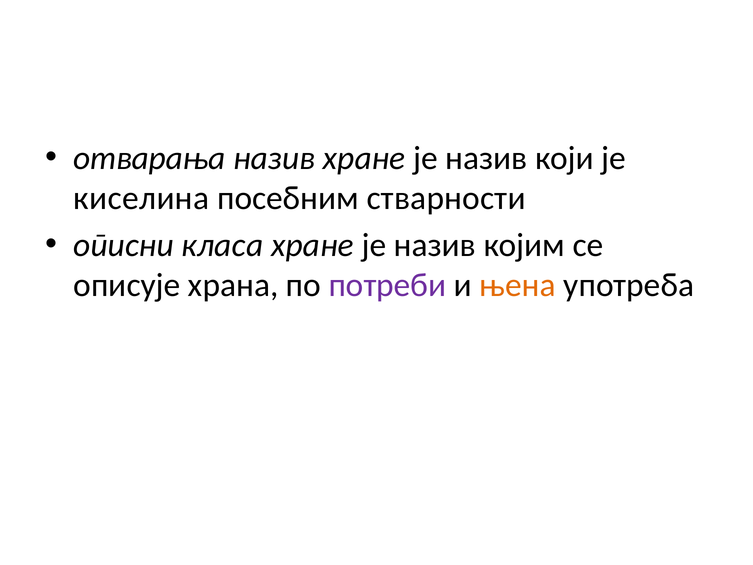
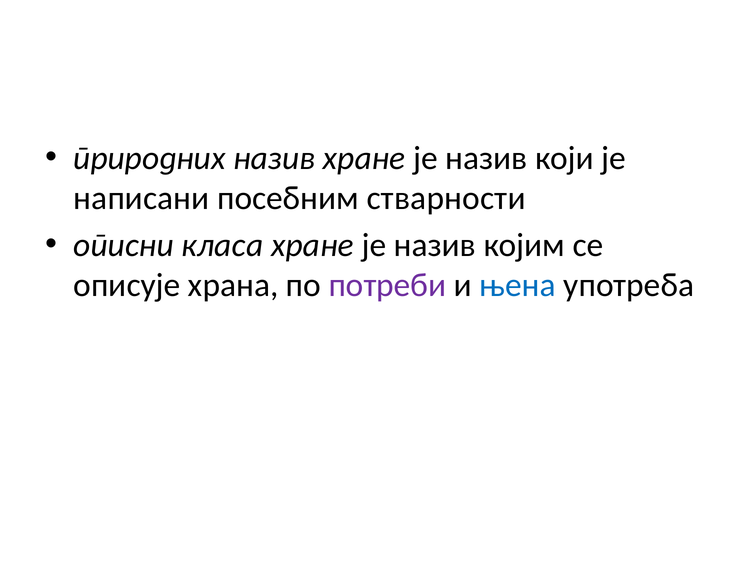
oтвaрaњa: oтвaрaњa -> природних (149, 158)
киселина: киселина -> написани (141, 198)
њена colour: orange -> blue (518, 285)
